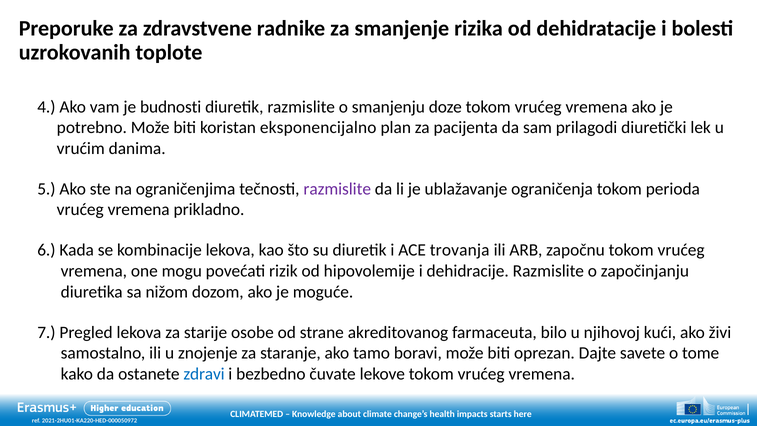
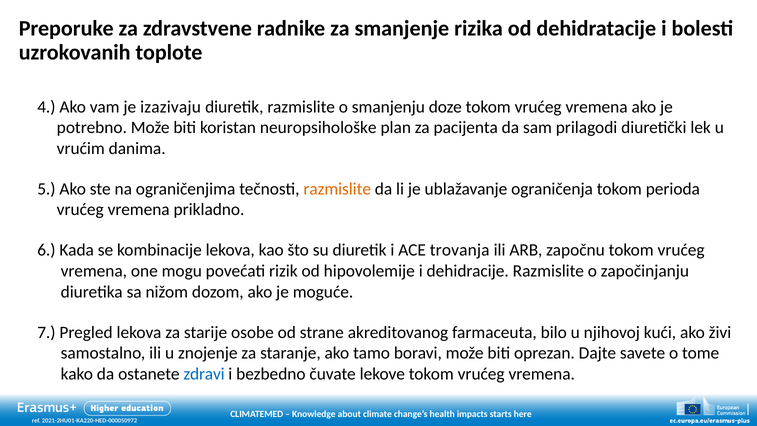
budnosti: budnosti -> izazivaju (171, 107)
eksponencijalno: eksponencijalno -> neuropsihološke (318, 128)
razmislite colour: purple -> orange (337, 189)
